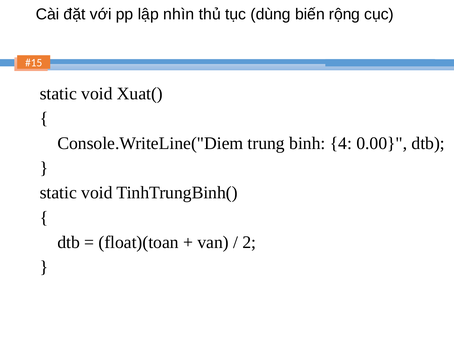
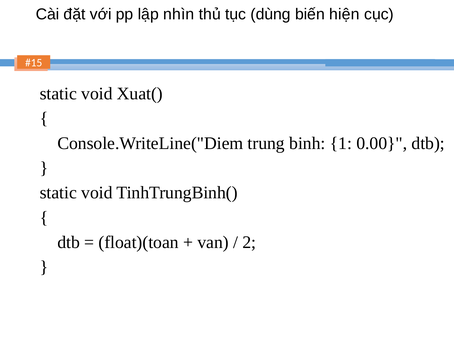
rộng: rộng -> hiện (344, 14)
4: 4 -> 1 (341, 143)
